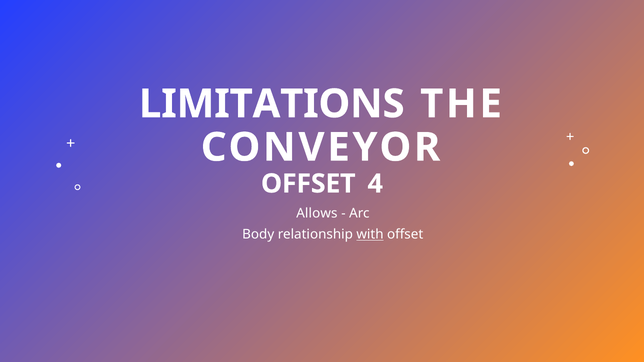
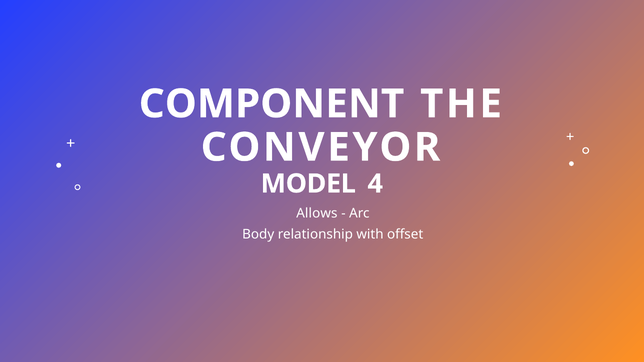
LIMITATIONS: LIMITATIONS -> COMPONENT (272, 104)
OFFSET: OFFSET -> MODEL (308, 184)
with underline: present -> none (370, 235)
